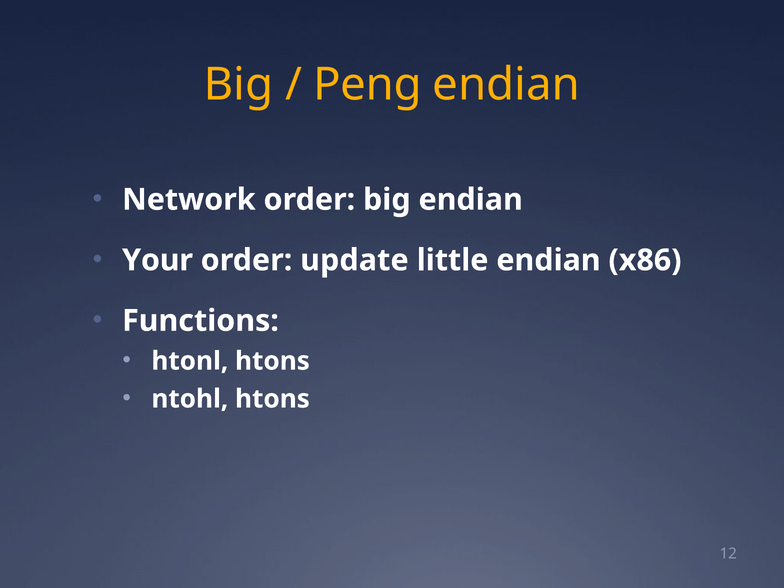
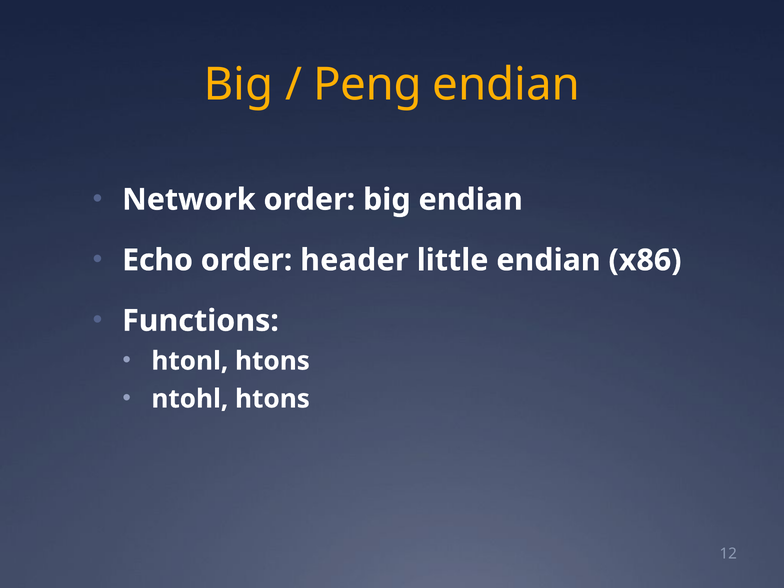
Your: Your -> Echo (158, 260)
update: update -> header (354, 260)
